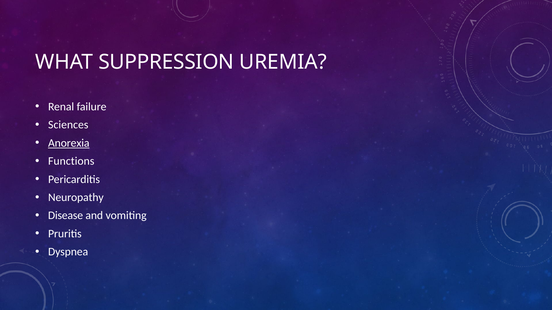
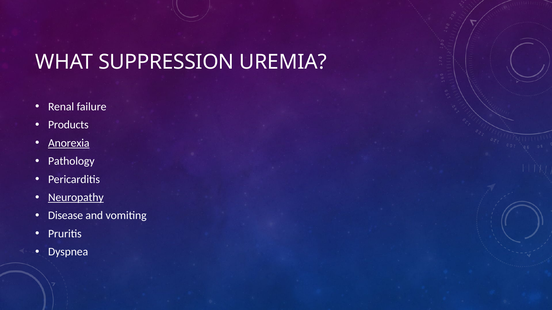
Sciences: Sciences -> Products (68, 125)
Functions: Functions -> Pathology (71, 161)
Neuropathy underline: none -> present (76, 198)
